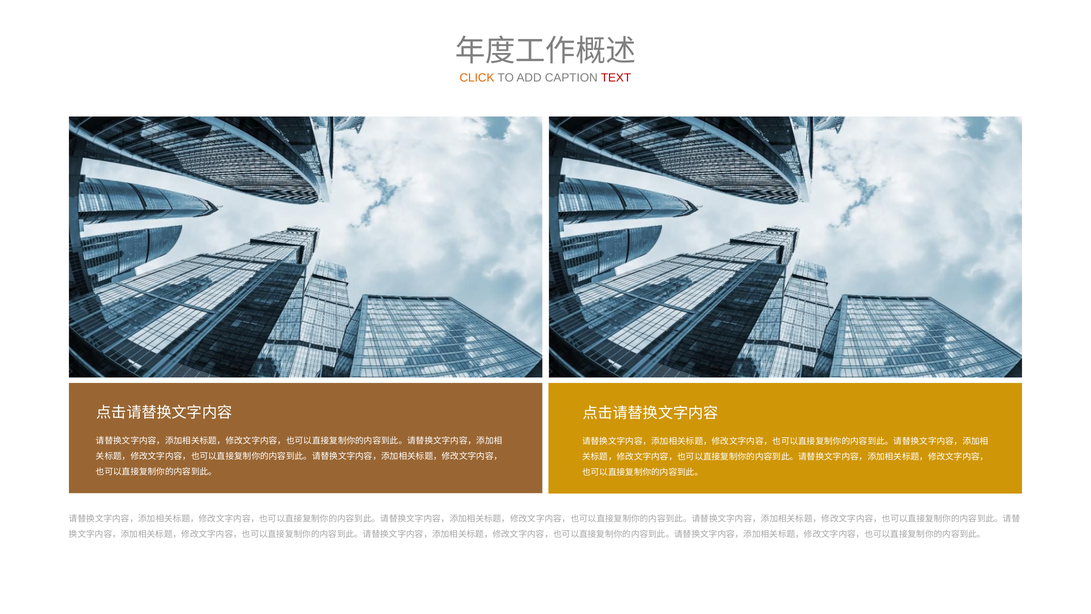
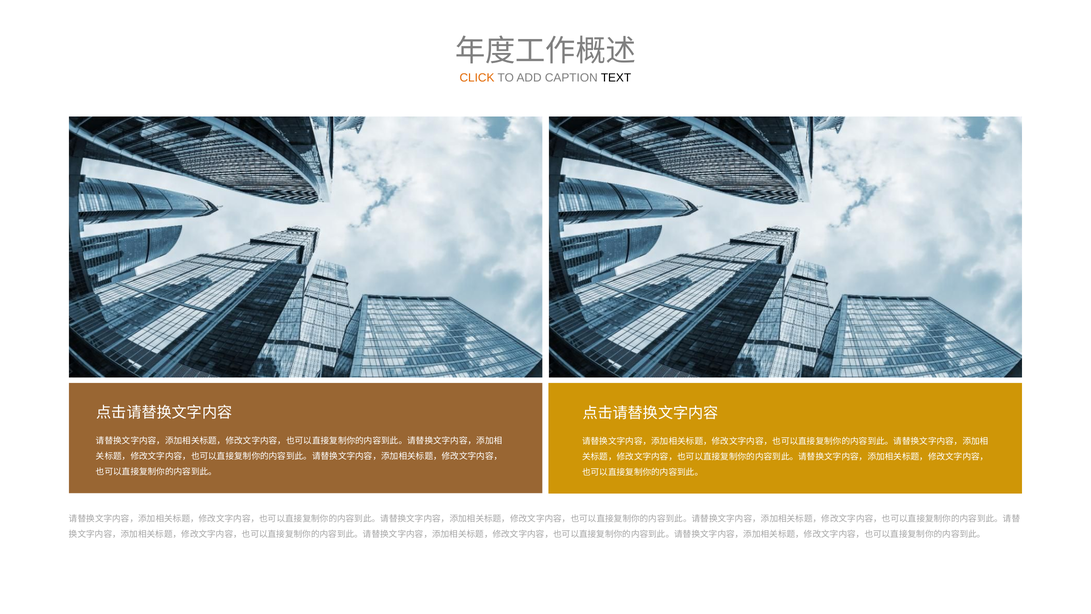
TEXT colour: red -> black (616, 78)
